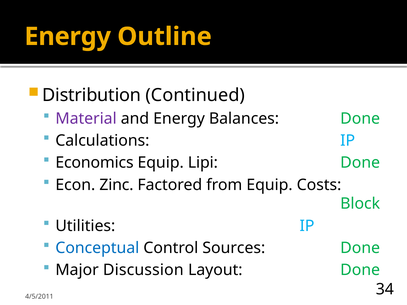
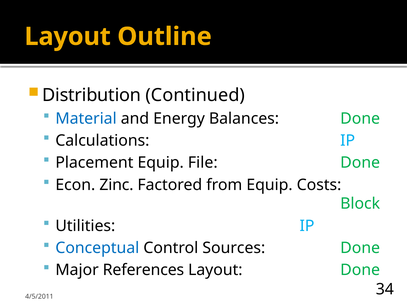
Energy: Energy -> Layout (68, 37)
Material colour: purple -> blue (86, 119)
Economics: Economics -> Placement (94, 163)
Lipi: Lipi -> File (203, 163)
Discussion: Discussion -> References (143, 270)
